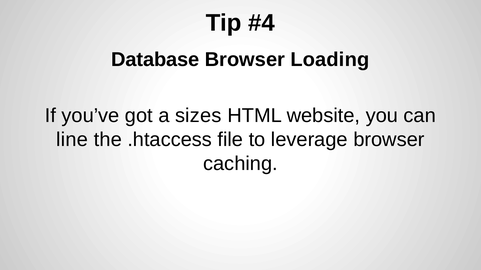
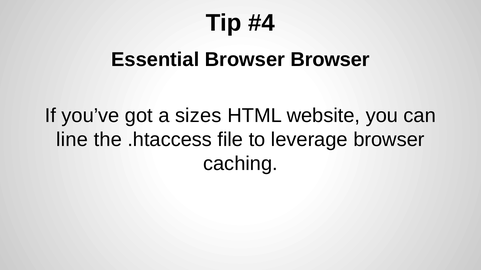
Database: Database -> Essential (155, 60)
Browser Loading: Loading -> Browser (330, 60)
